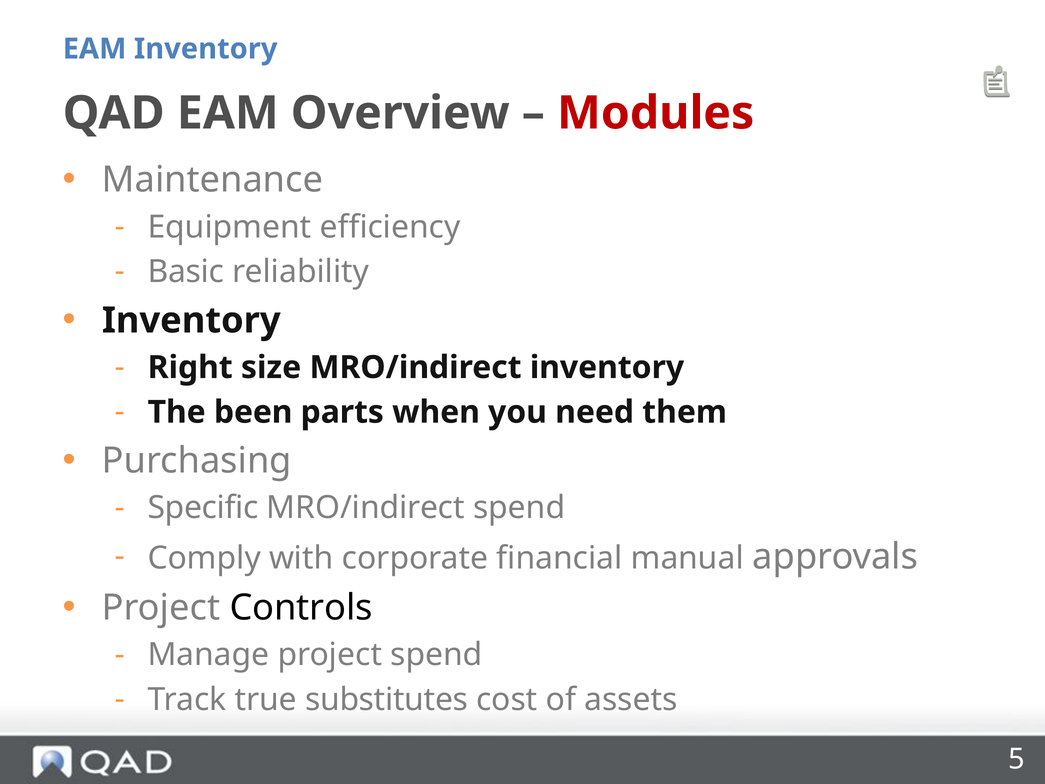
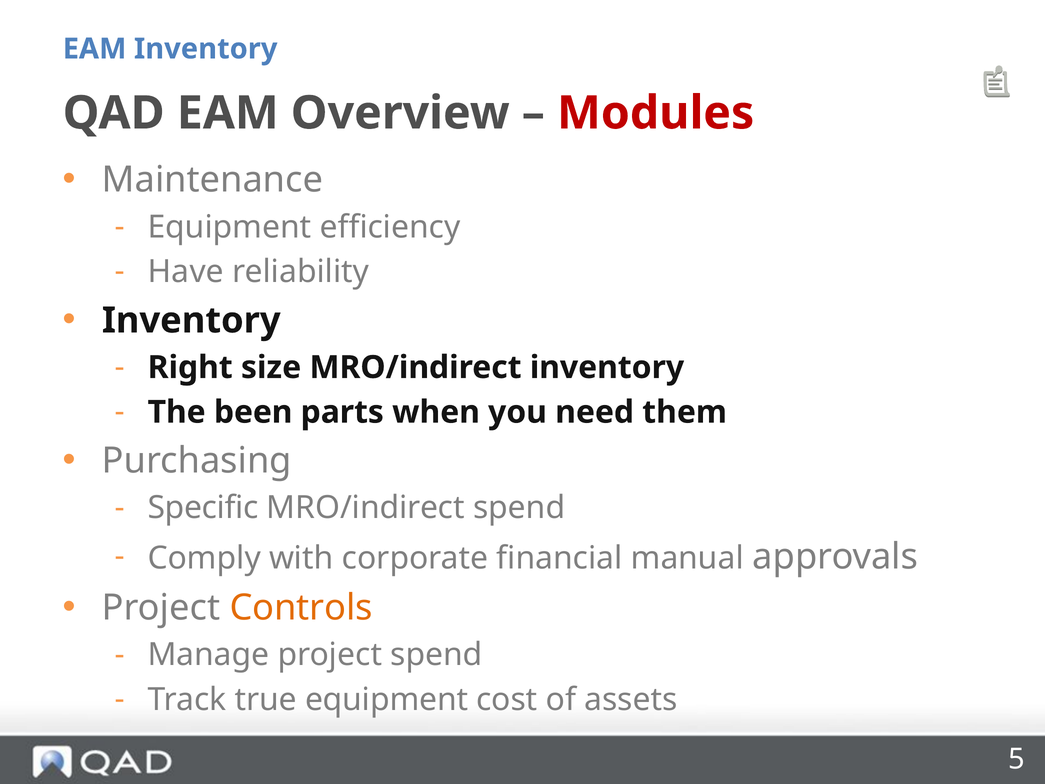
Basic: Basic -> Have (186, 272)
Controls colour: black -> orange (301, 608)
true substitutes: substitutes -> equipment (387, 699)
